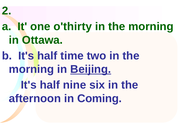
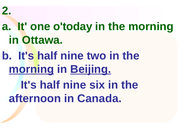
o'thirty: o'thirty -> o'today (73, 27)
b It's half time: time -> nine (72, 56)
morning underline: none -> present (31, 70)
Coming: Coming -> Canada (99, 99)
